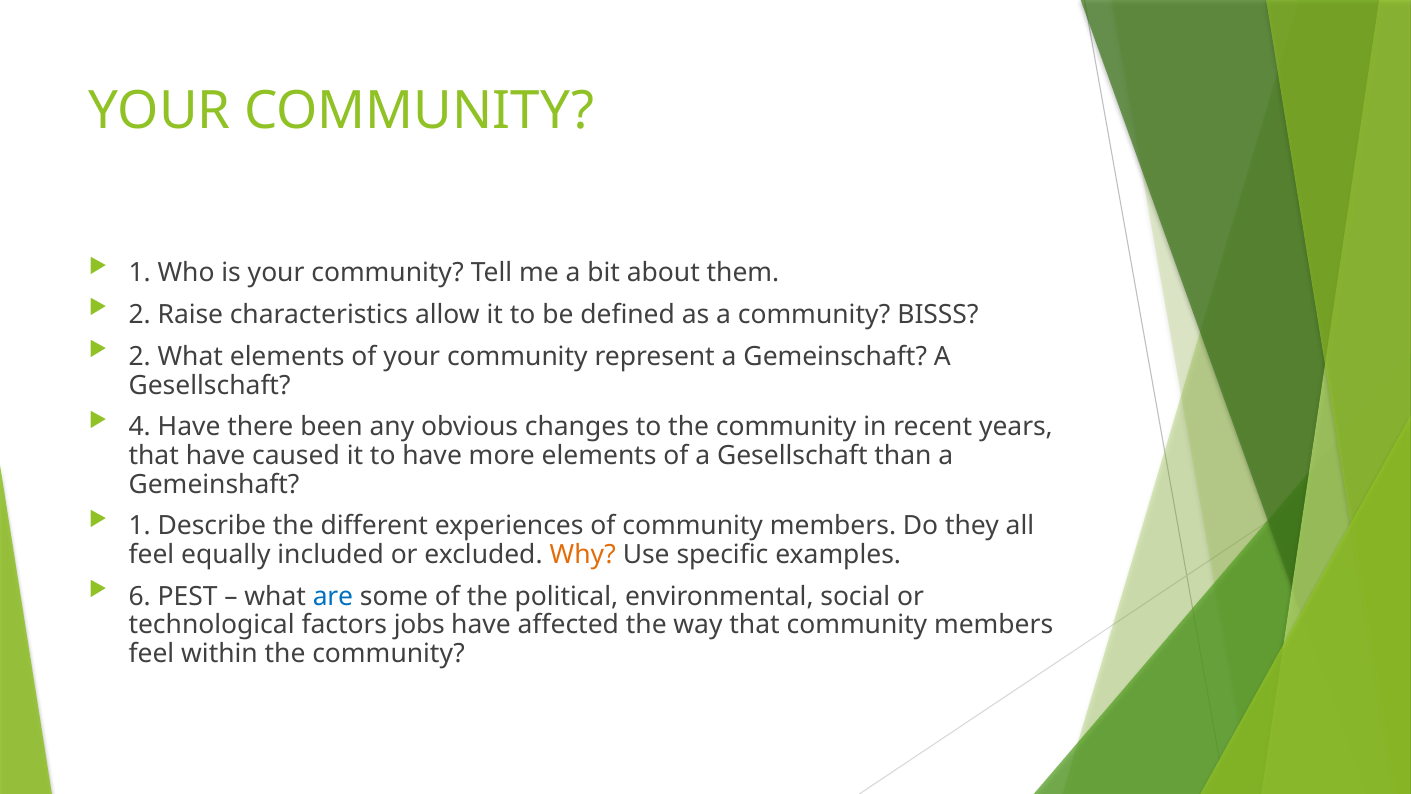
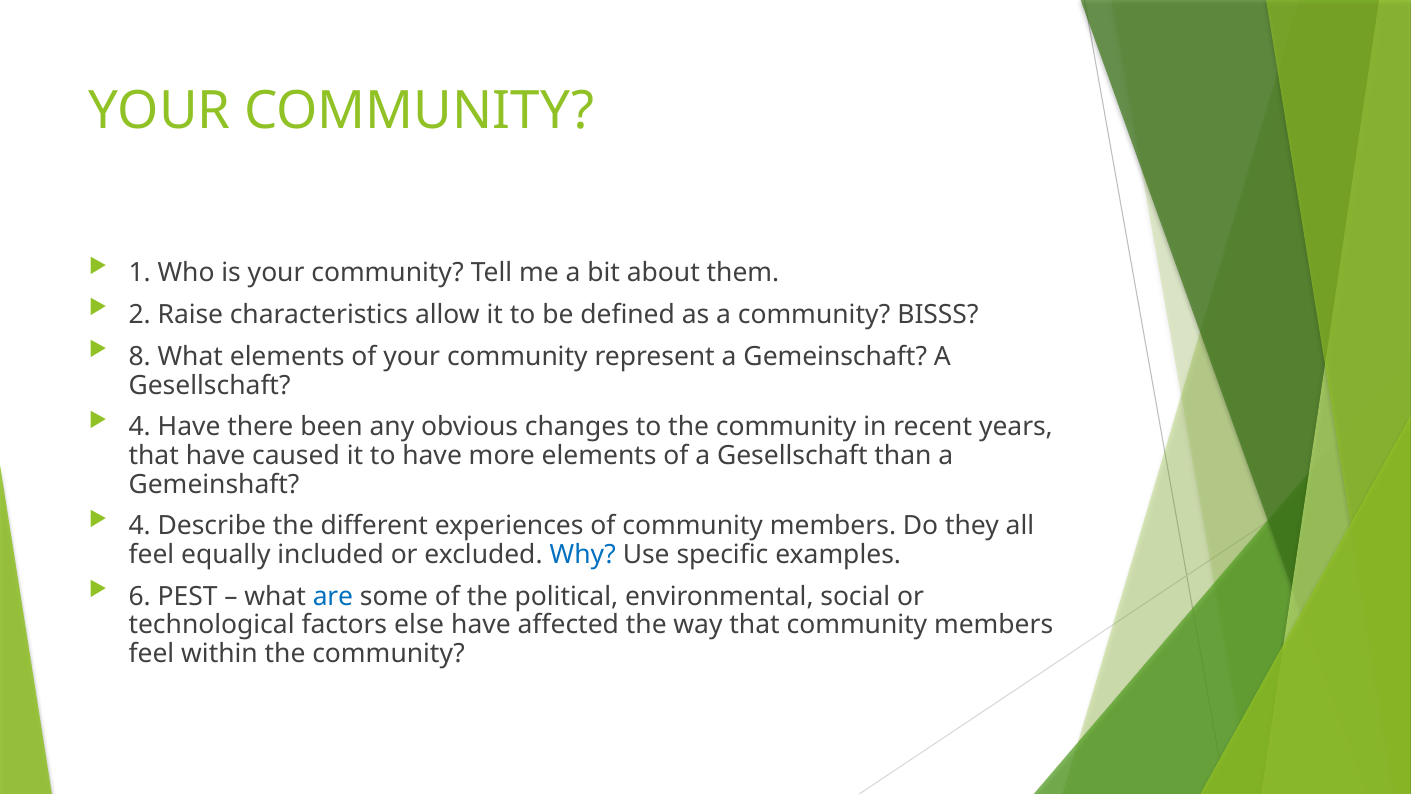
2: 2 -> 8 (140, 357)
1: 1 -> 4 (140, 526)
Why colour: orange -> blue (583, 555)
jobs: jobs -> else (419, 625)
